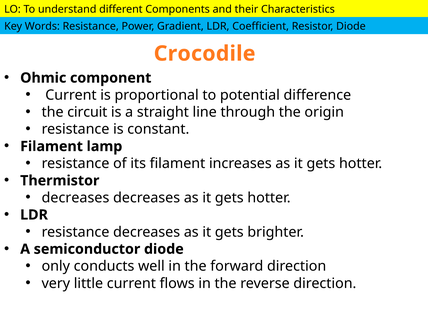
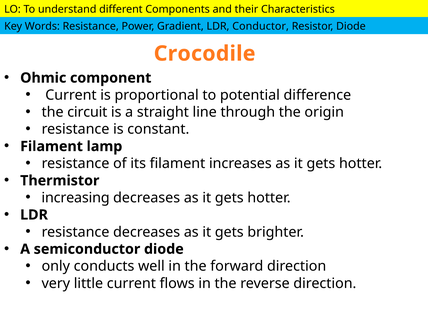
Coefficient: Coefficient -> Conductor (261, 26)
decreases: decreases -> increasing (76, 198)
